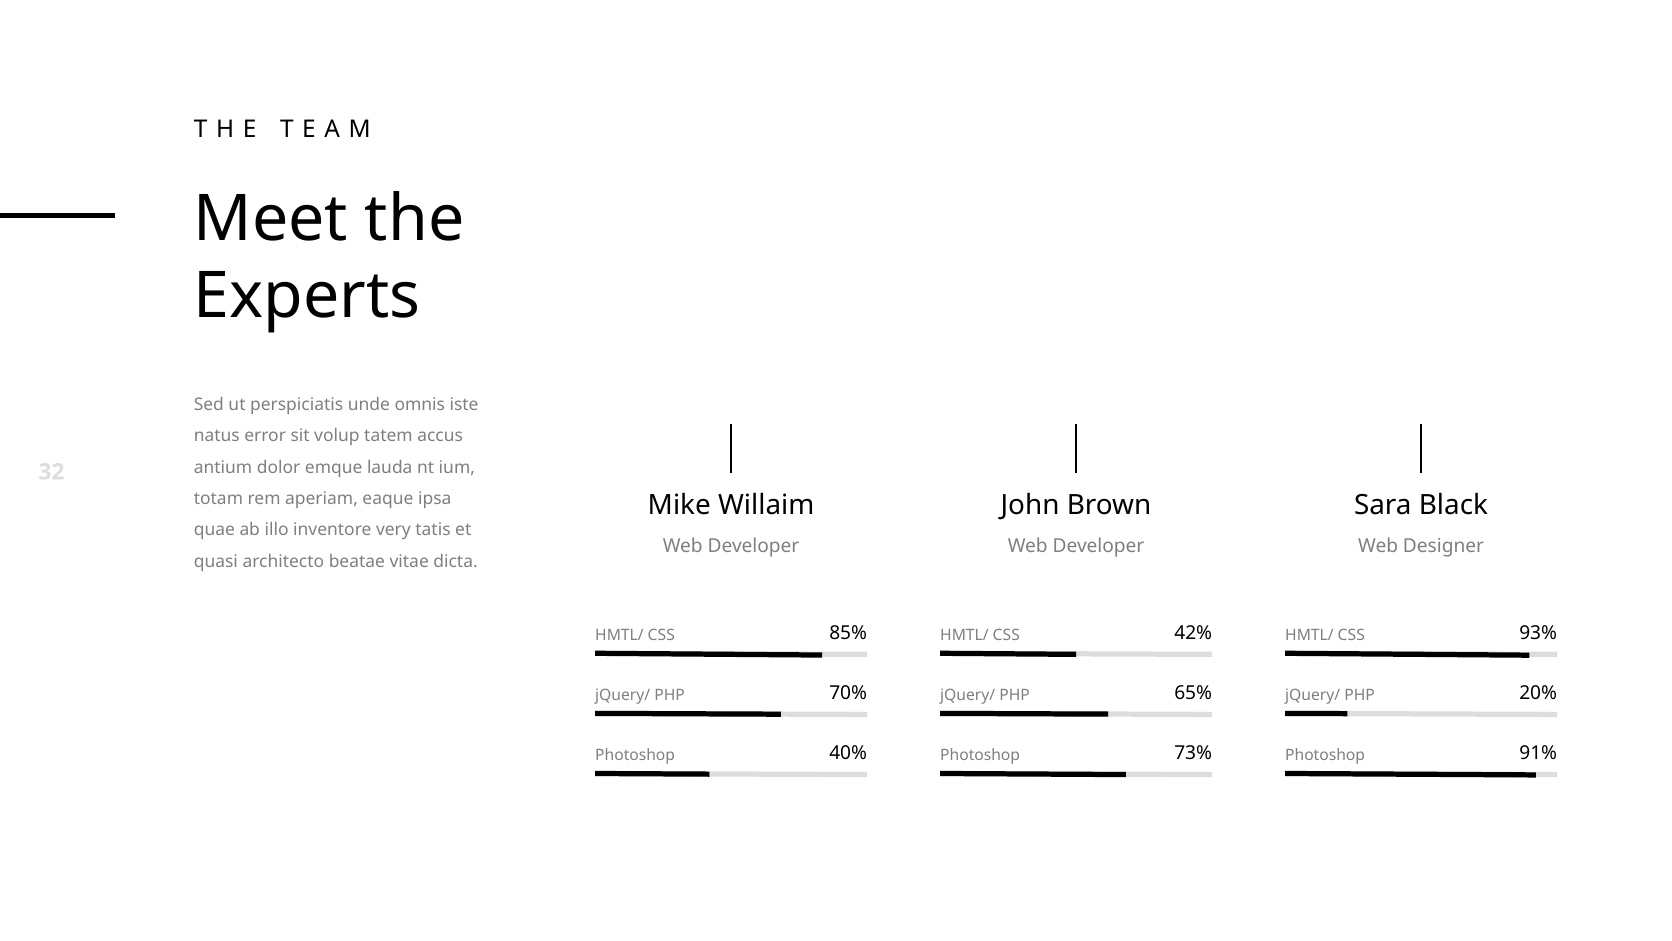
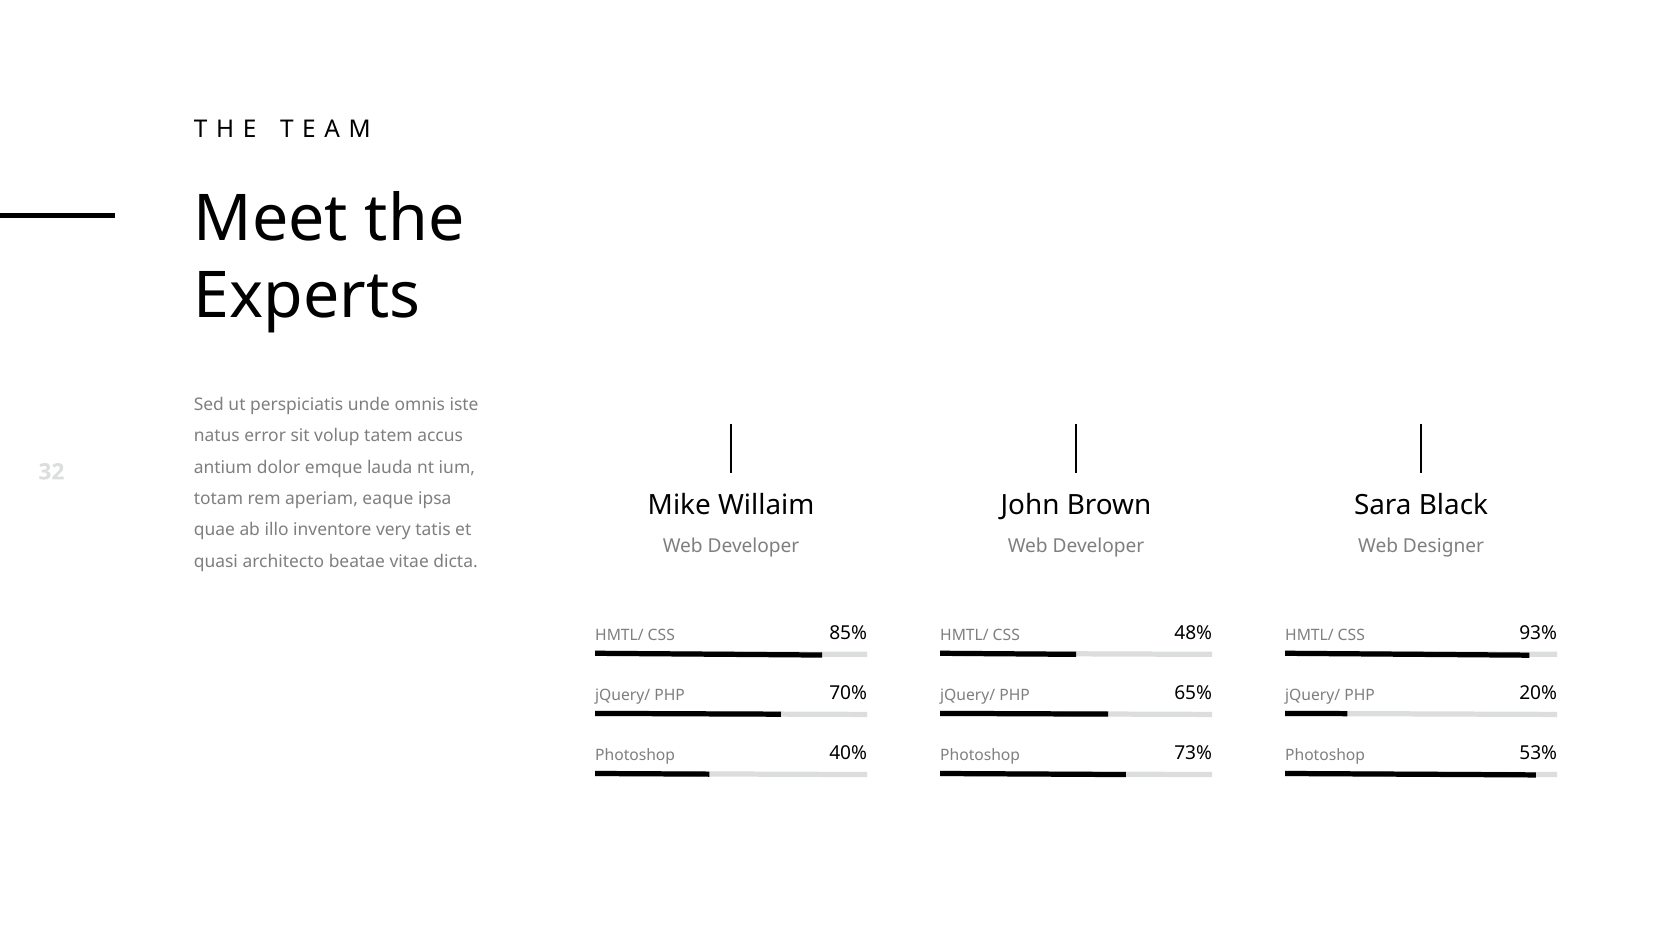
42%: 42% -> 48% (1193, 633)
91%: 91% -> 53% (1538, 753)
